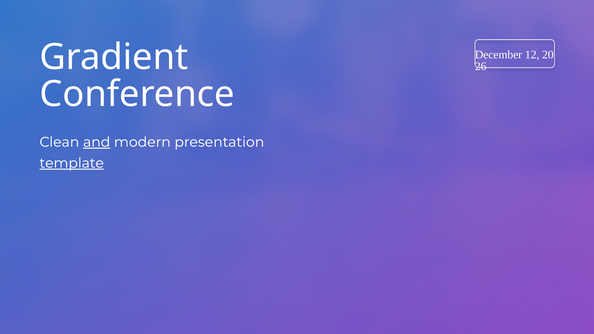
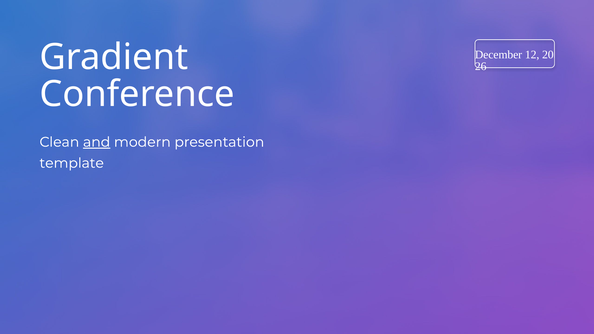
template underline: present -> none (72, 163)
